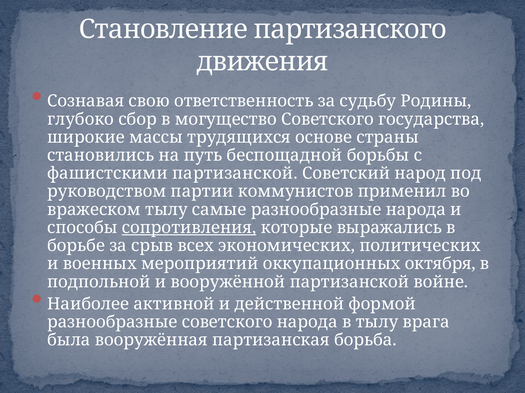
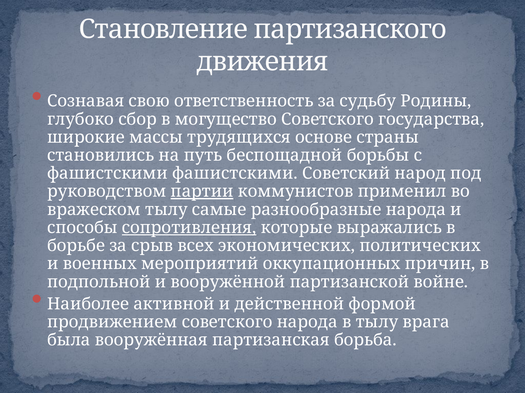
фашистскими партизанской: партизанской -> фашистскими (235, 174)
партии underline: none -> present (202, 192)
октября: октября -> причин (440, 264)
разнообразные: разнообразные -> продвижением (112, 323)
